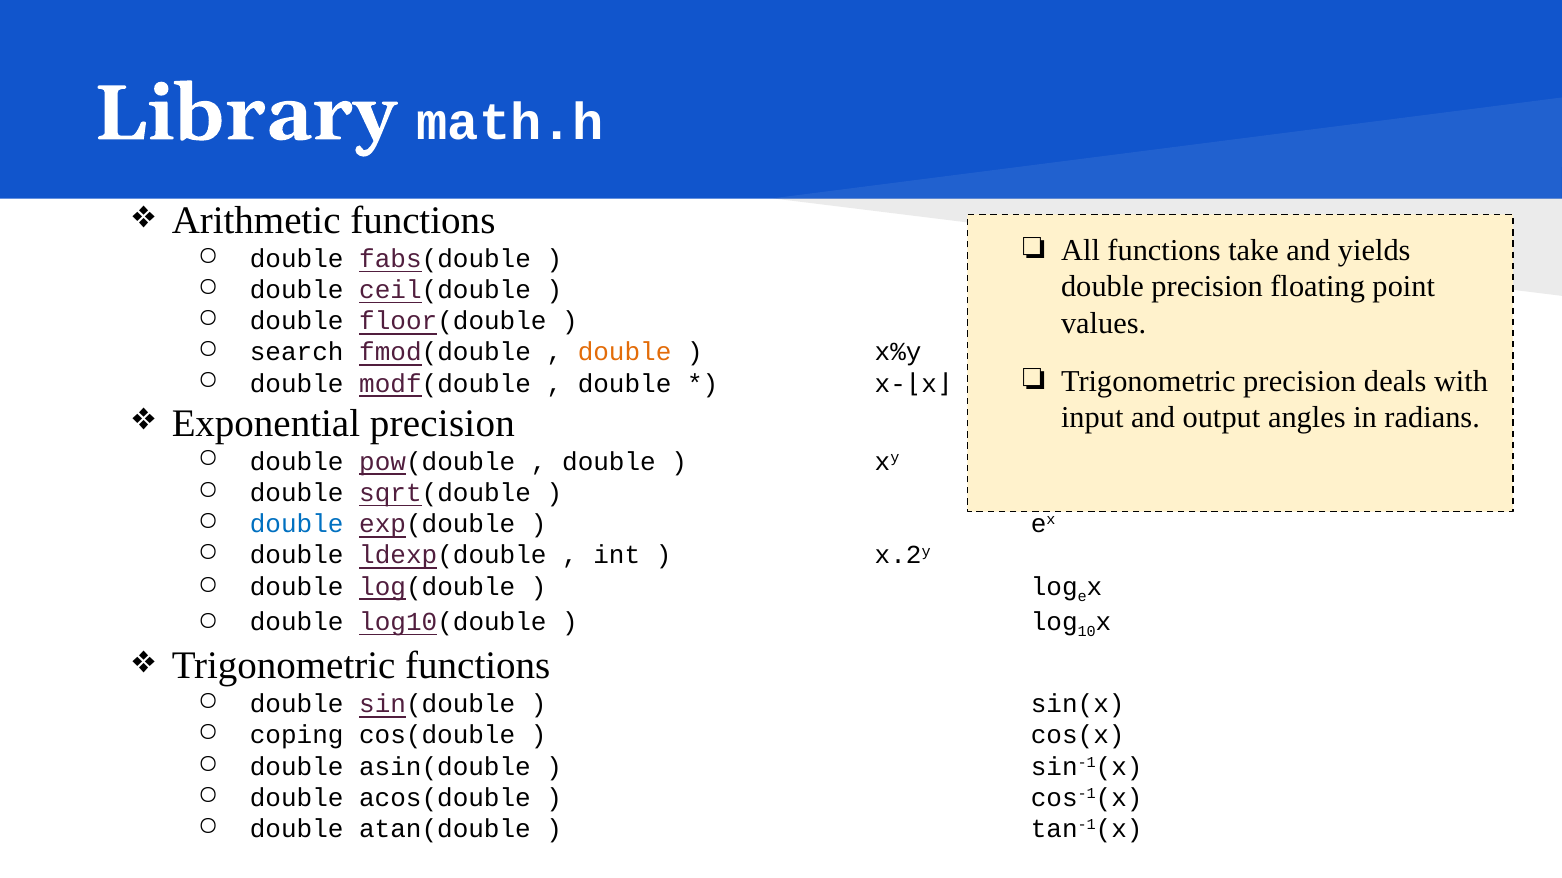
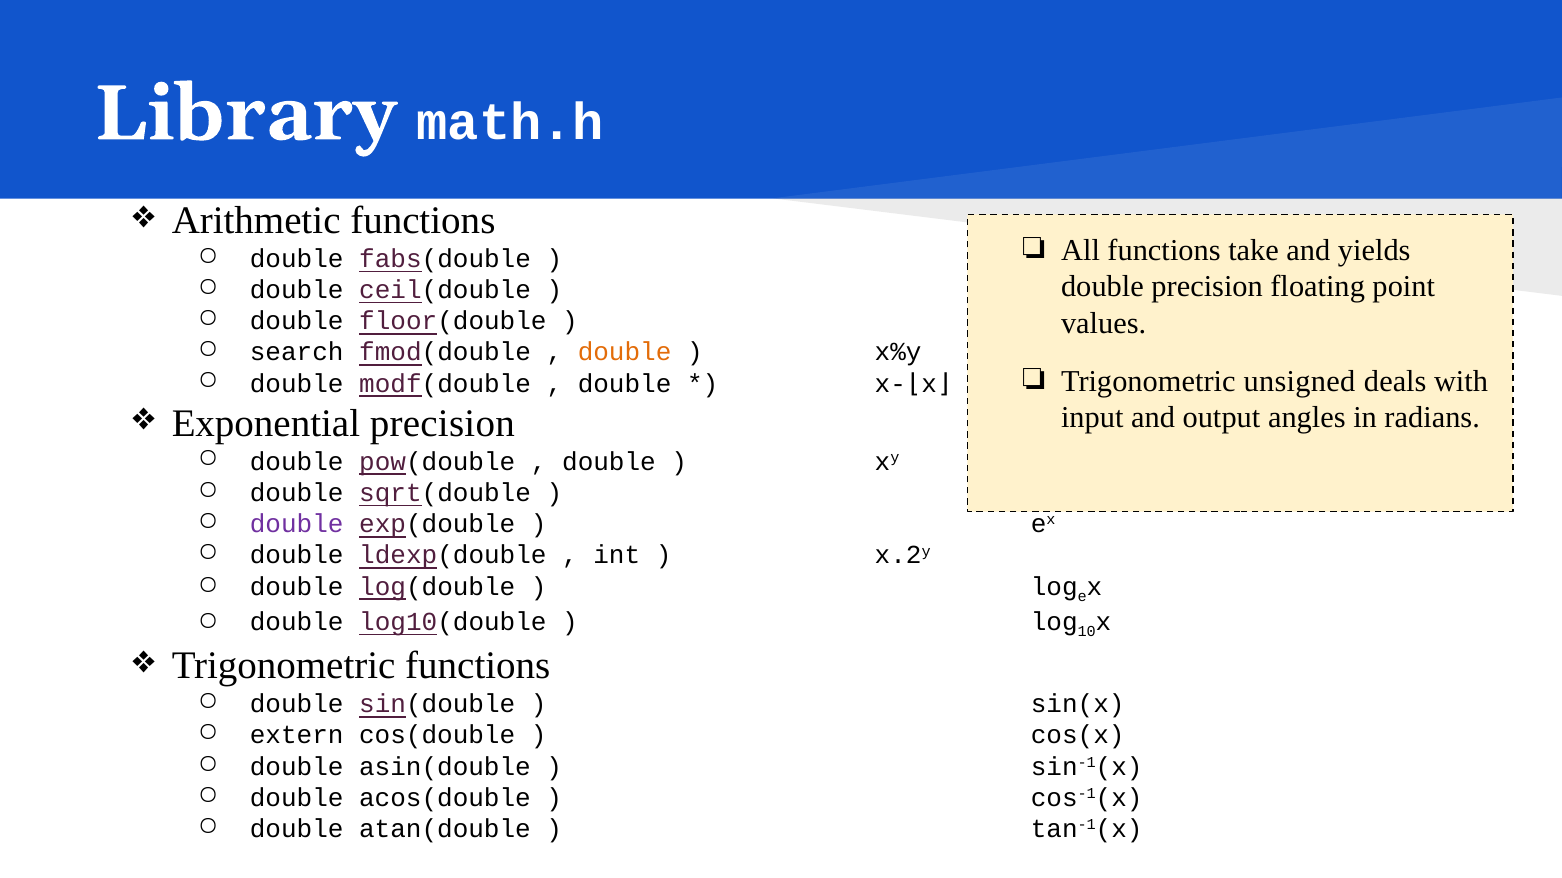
Trigonometric precision: precision -> unsigned (1299, 382)
double colour: blue -> purple (297, 524)
coping: coping -> extern (297, 736)
